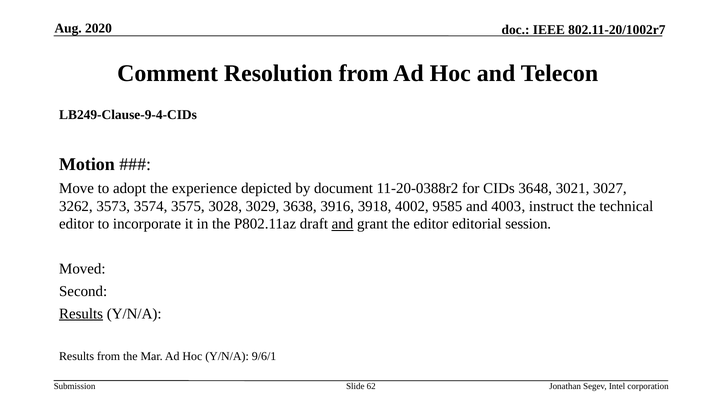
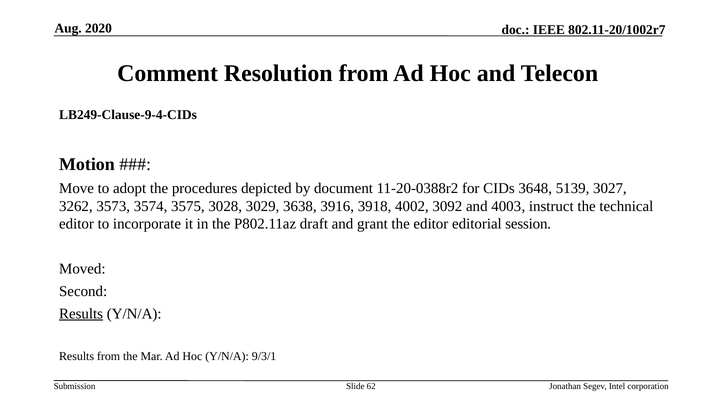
experience: experience -> procedures (205, 188)
3021: 3021 -> 5139 (573, 188)
9585: 9585 -> 3092 (447, 206)
and underline: present -> none (343, 224)
9/6/1: 9/6/1 -> 9/3/1 (264, 356)
